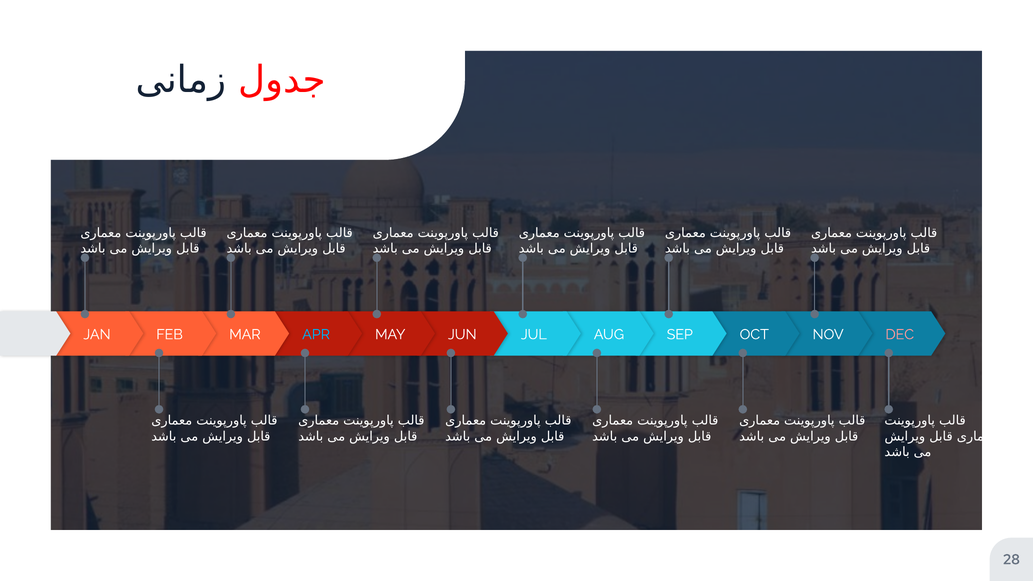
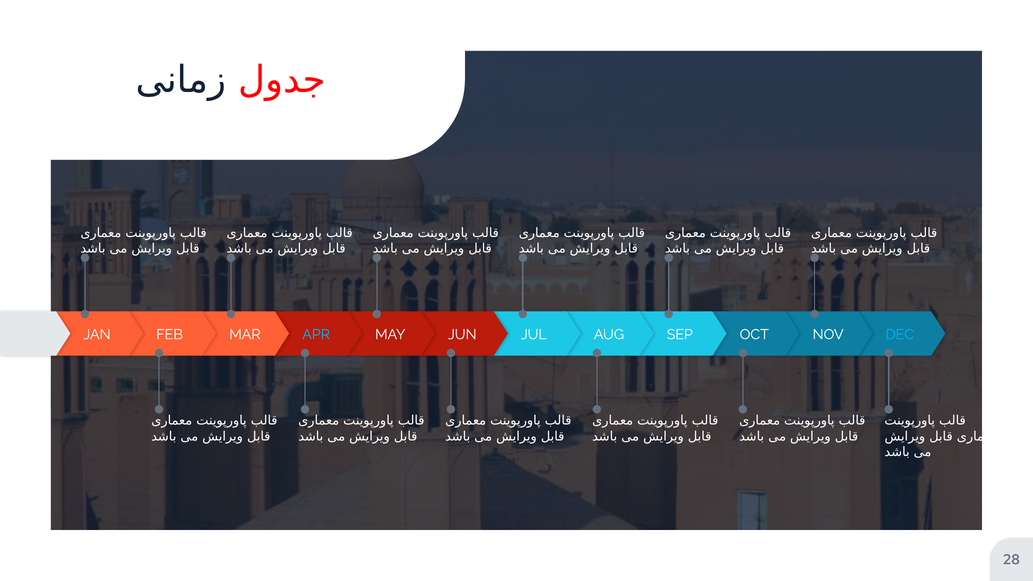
DEC colour: pink -> light blue (900, 335)
